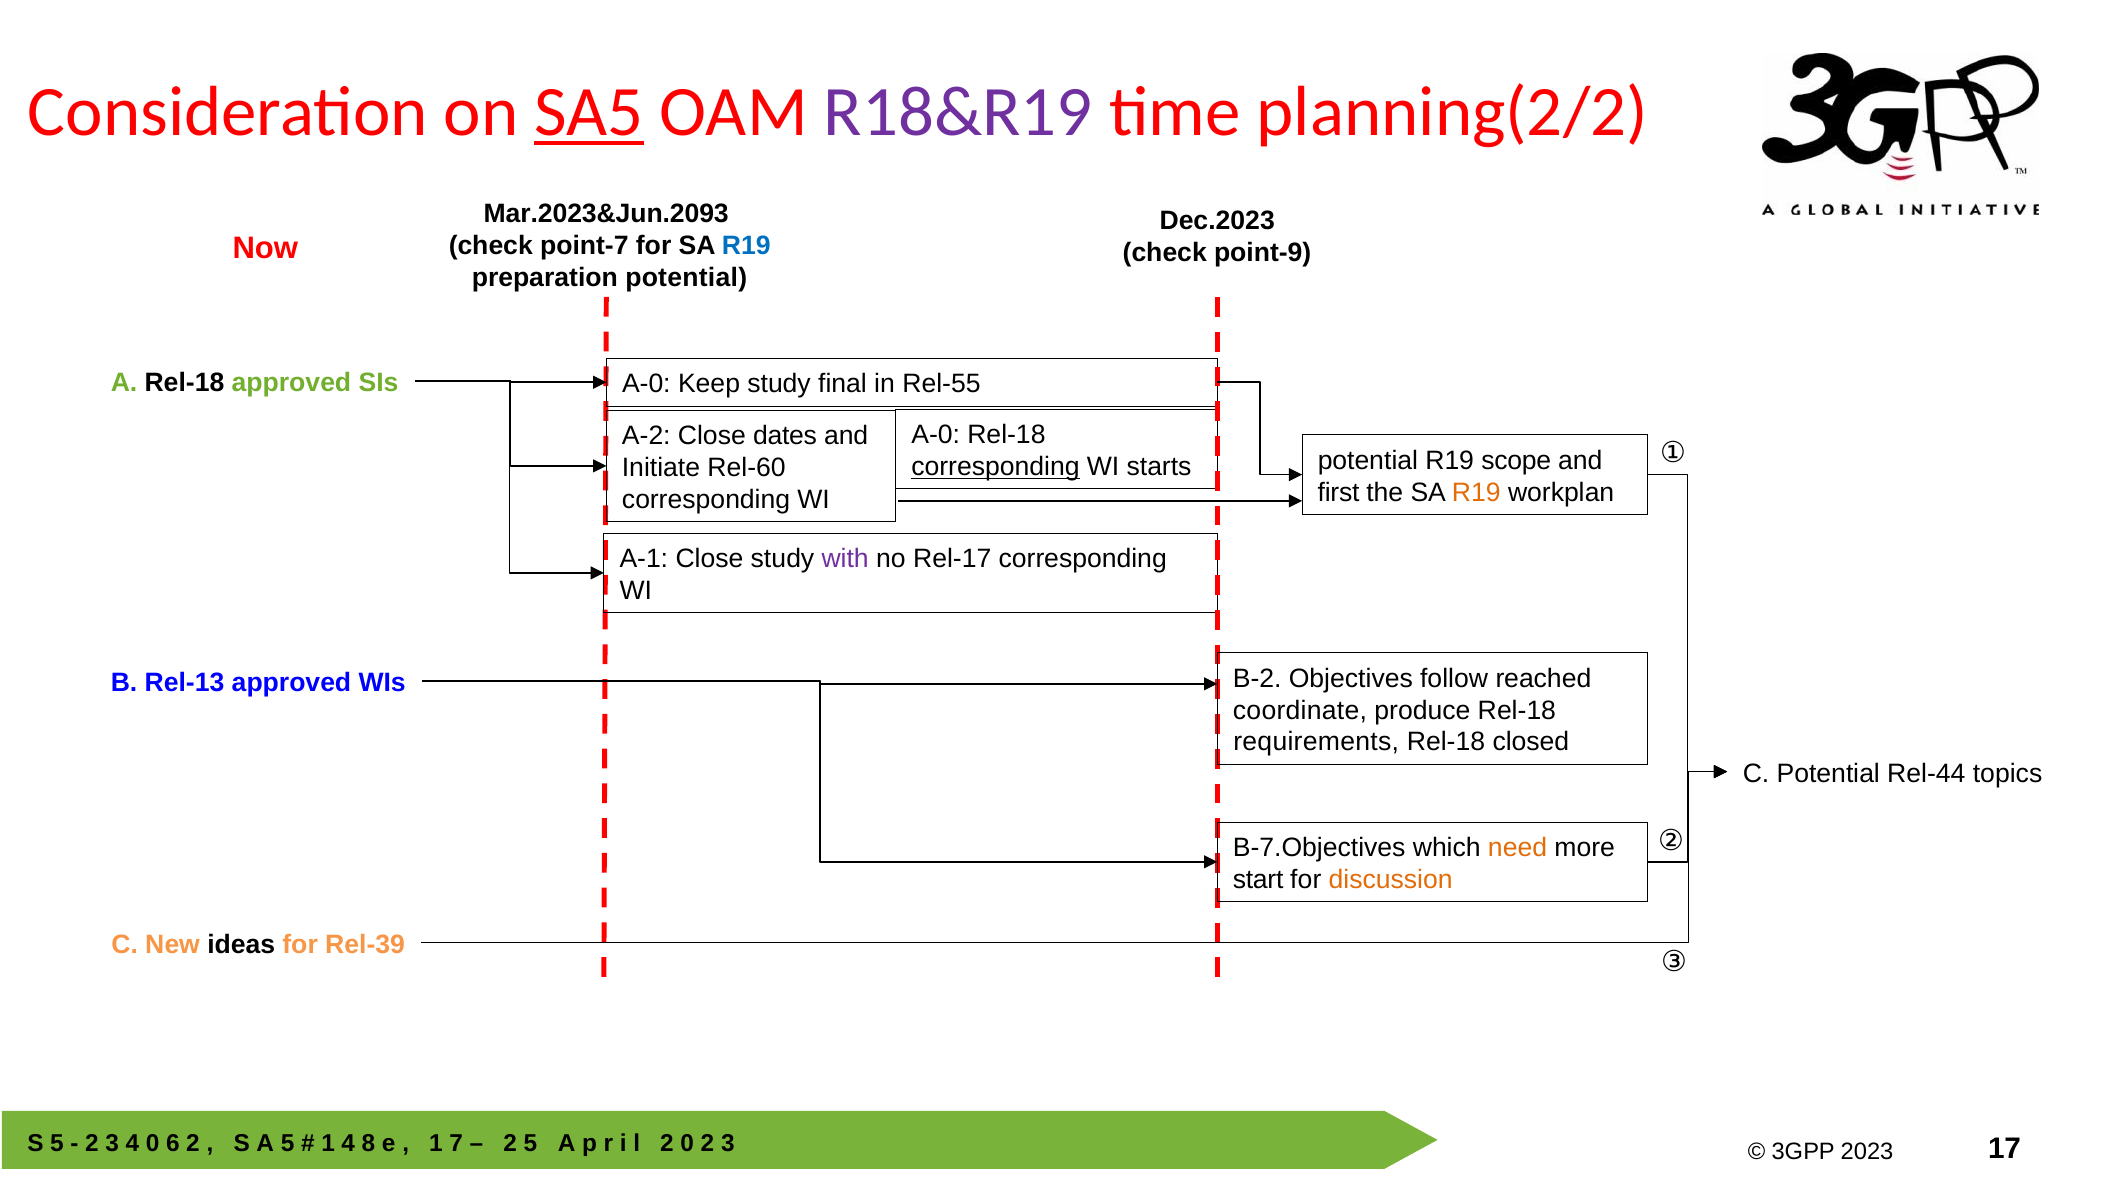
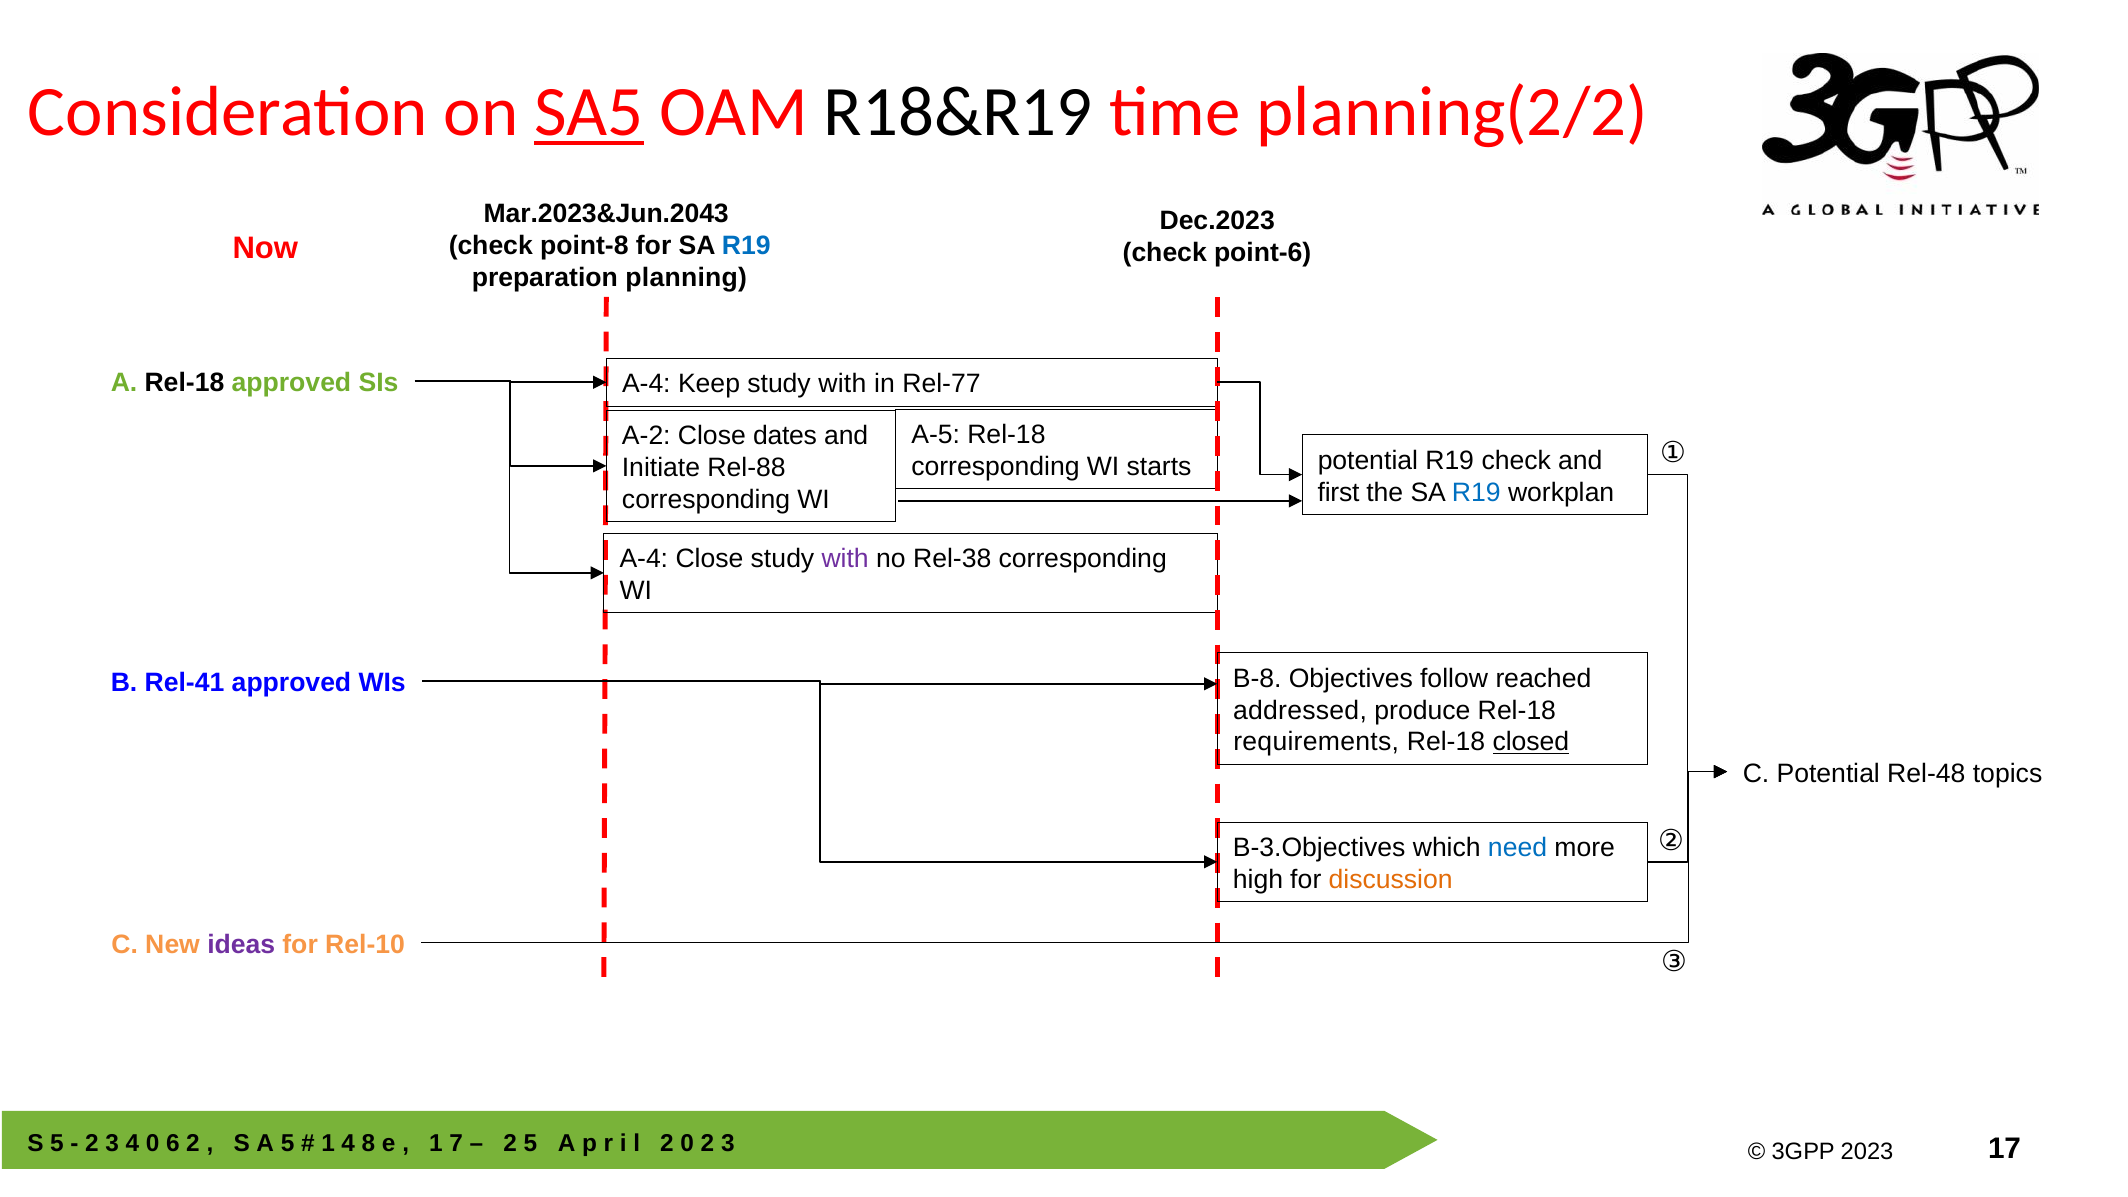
R18&R19 colour: purple -> black (958, 113)
Mar.2023&Jun.2093: Mar.2023&Jun.2093 -> Mar.2023&Jun.2043 (606, 214)
point-7: point-7 -> point-8 (584, 246)
point-9: point-9 -> point-6 (1263, 253)
preparation potential: potential -> planning (686, 277)
SIs A-0: A-0 -> A-4 (646, 384)
Keep study final: final -> with (842, 384)
Rel-55: Rel-55 -> Rel-77 (941, 384)
A-0: A-0 -> A-5 (936, 435)
R19 scope: scope -> check (1516, 461)
corresponding underline: present -> none (995, 467)
Rel-60: Rel-60 -> Rel-88 (747, 468)
R19 colour: orange -> blue (1476, 492)
A-1: A-1 -> A-4 (644, 559)
Rel-17: Rel-17 -> Rel-38 (952, 559)
Rel-13: Rel-13 -> Rel-41 (184, 683)
B-2: B-2 -> B-8 (1257, 678)
coordinate: coordinate -> addressed (1300, 710)
closed underline: none -> present (1531, 742)
Rel-44: Rel-44 -> Rel-48 (1926, 773)
B-7.Objectives: B-7.Objectives -> B-3.Objectives (1319, 848)
need colour: orange -> blue (1518, 848)
start: start -> high (1258, 880)
ideas colour: black -> purple (241, 944)
Rel-39: Rel-39 -> Rel-10 (365, 944)
